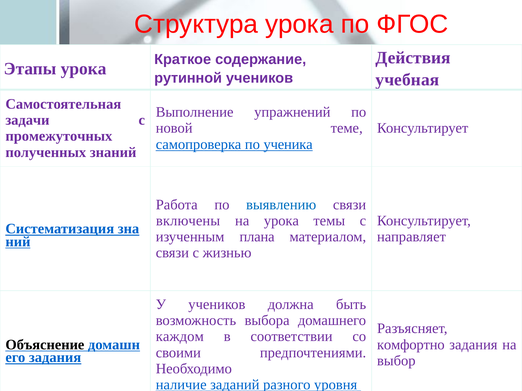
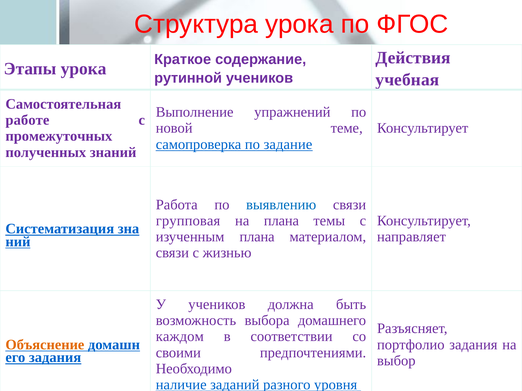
задачи: задачи -> работе (27, 120)
ученика: ученика -> задание (288, 144)
включены: включены -> групповая (188, 221)
на урока: урока -> плана (281, 221)
Объяснение colour: black -> orange (45, 345)
комфортно: комфортно -> портфолио (411, 345)
